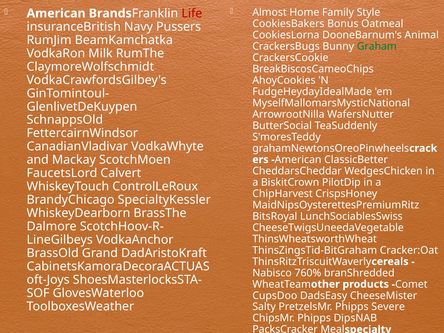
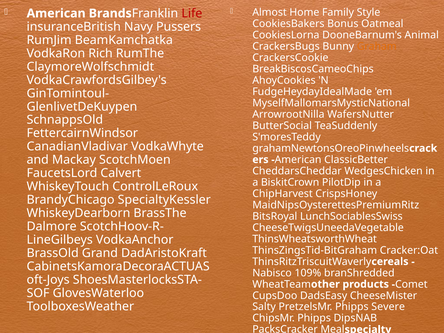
Graham colour: green -> orange (377, 46)
Milk: Milk -> Rich (101, 53)
760%: 760% -> 109% (308, 273)
